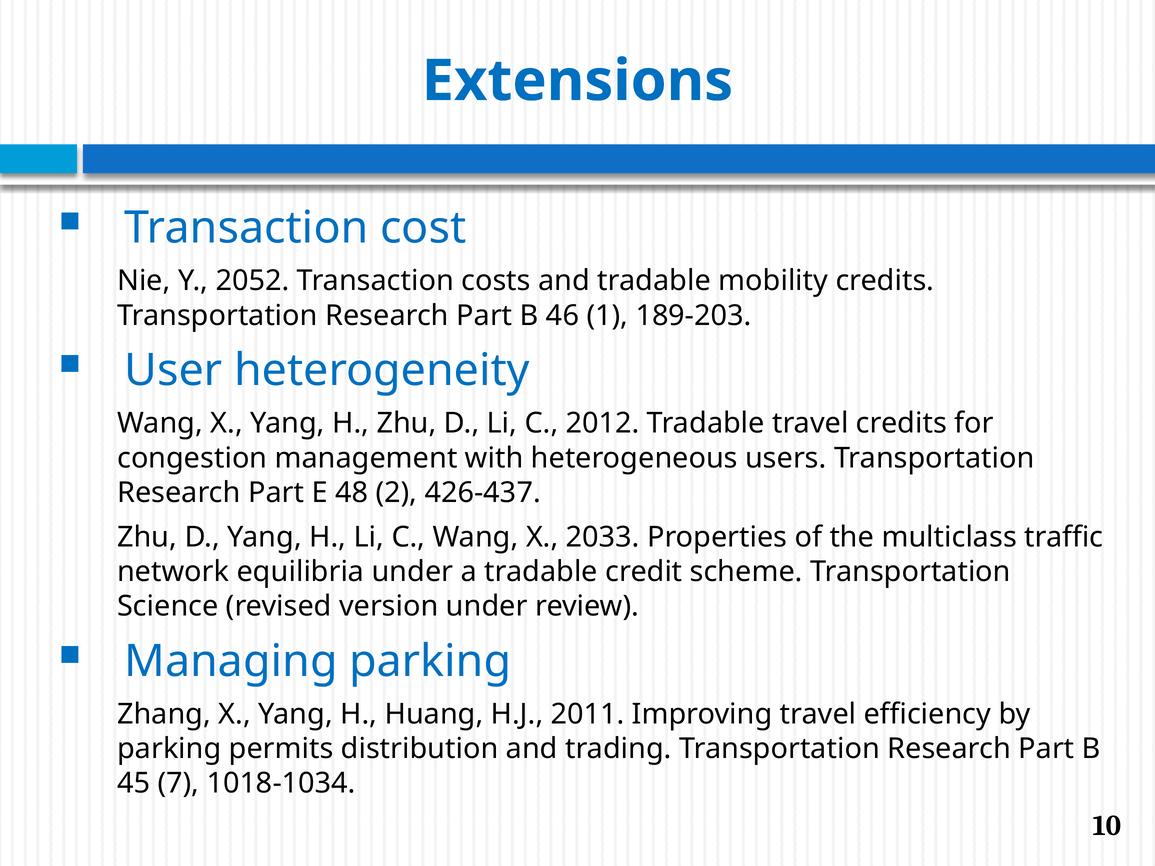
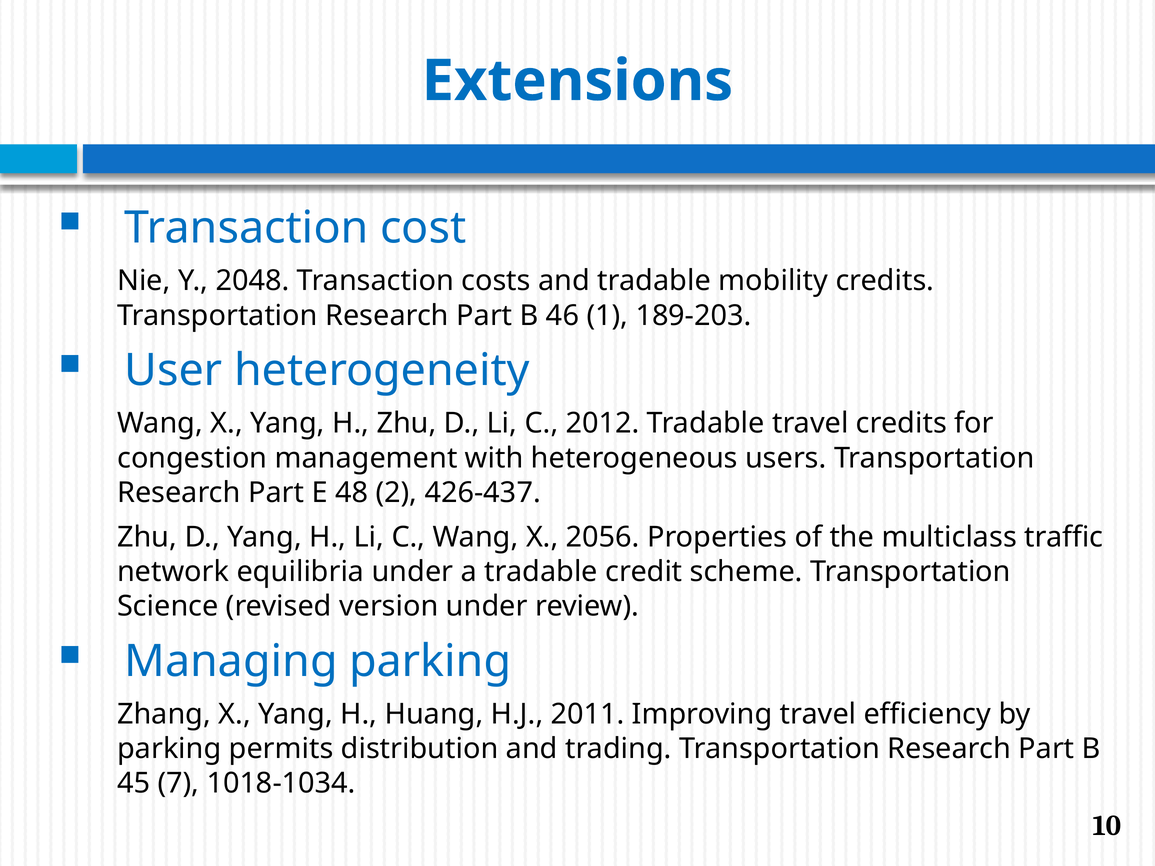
2052: 2052 -> 2048 (252, 281)
2033: 2033 -> 2056 (603, 537)
